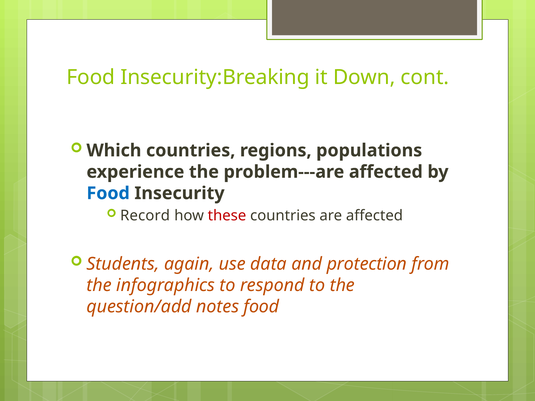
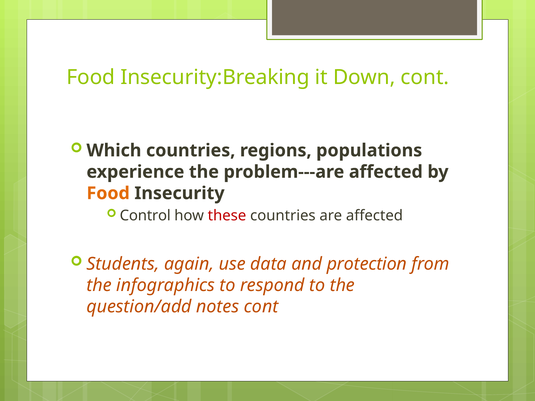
Food colour: blue -> orange (108, 193)
Record: Record -> Control (145, 216)
notes food: food -> cont (261, 307)
